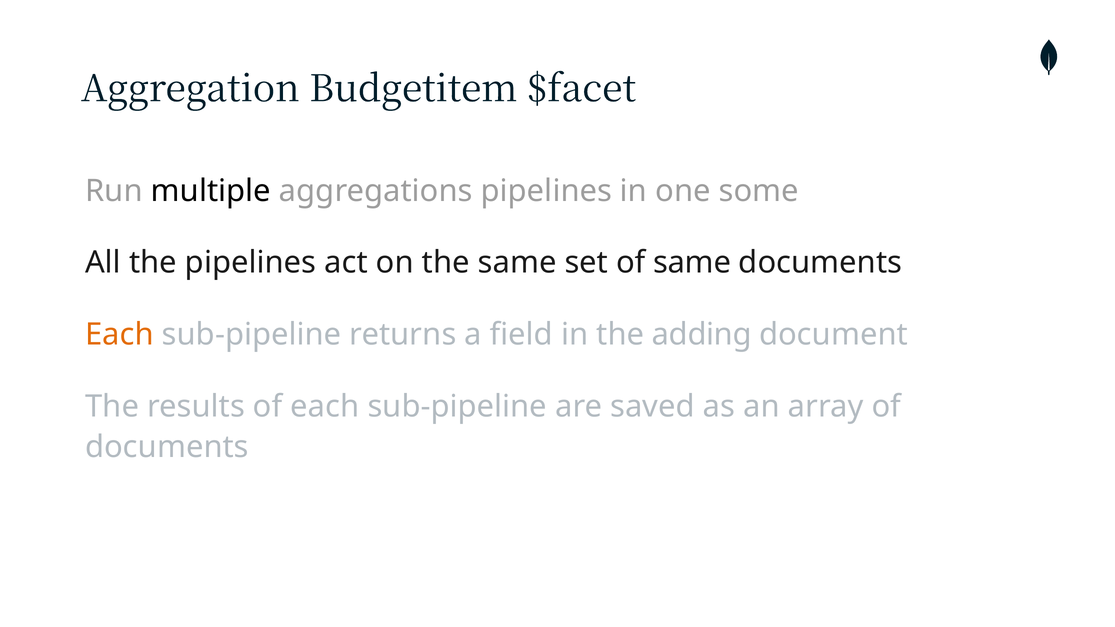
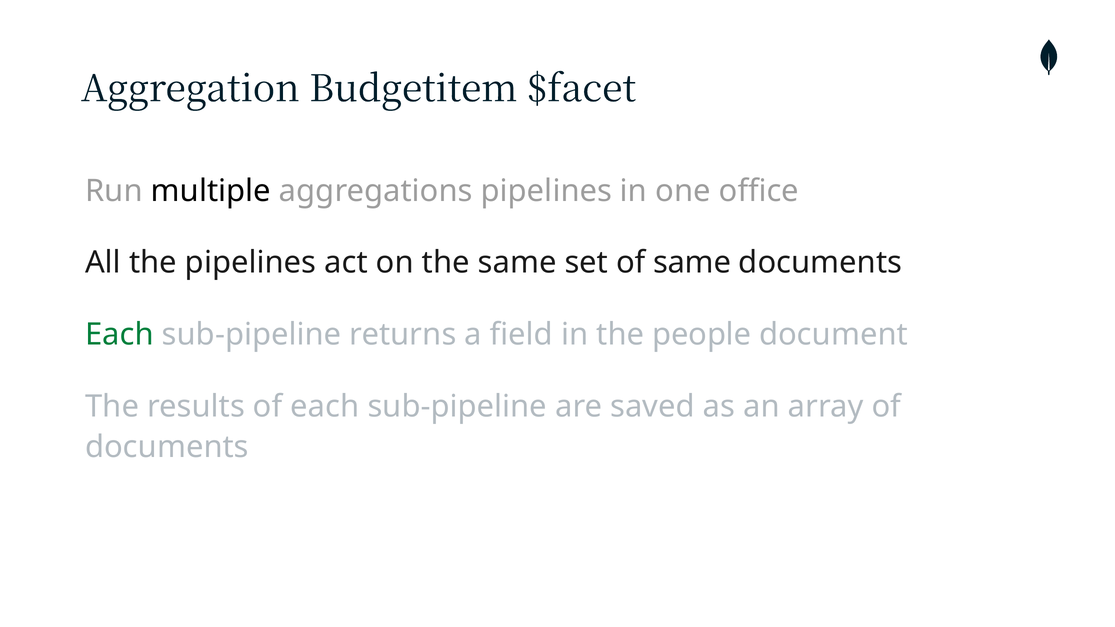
some: some -> office (759, 191)
Each colour: orange -> green (119, 335)
adding: adding -> people (702, 335)
